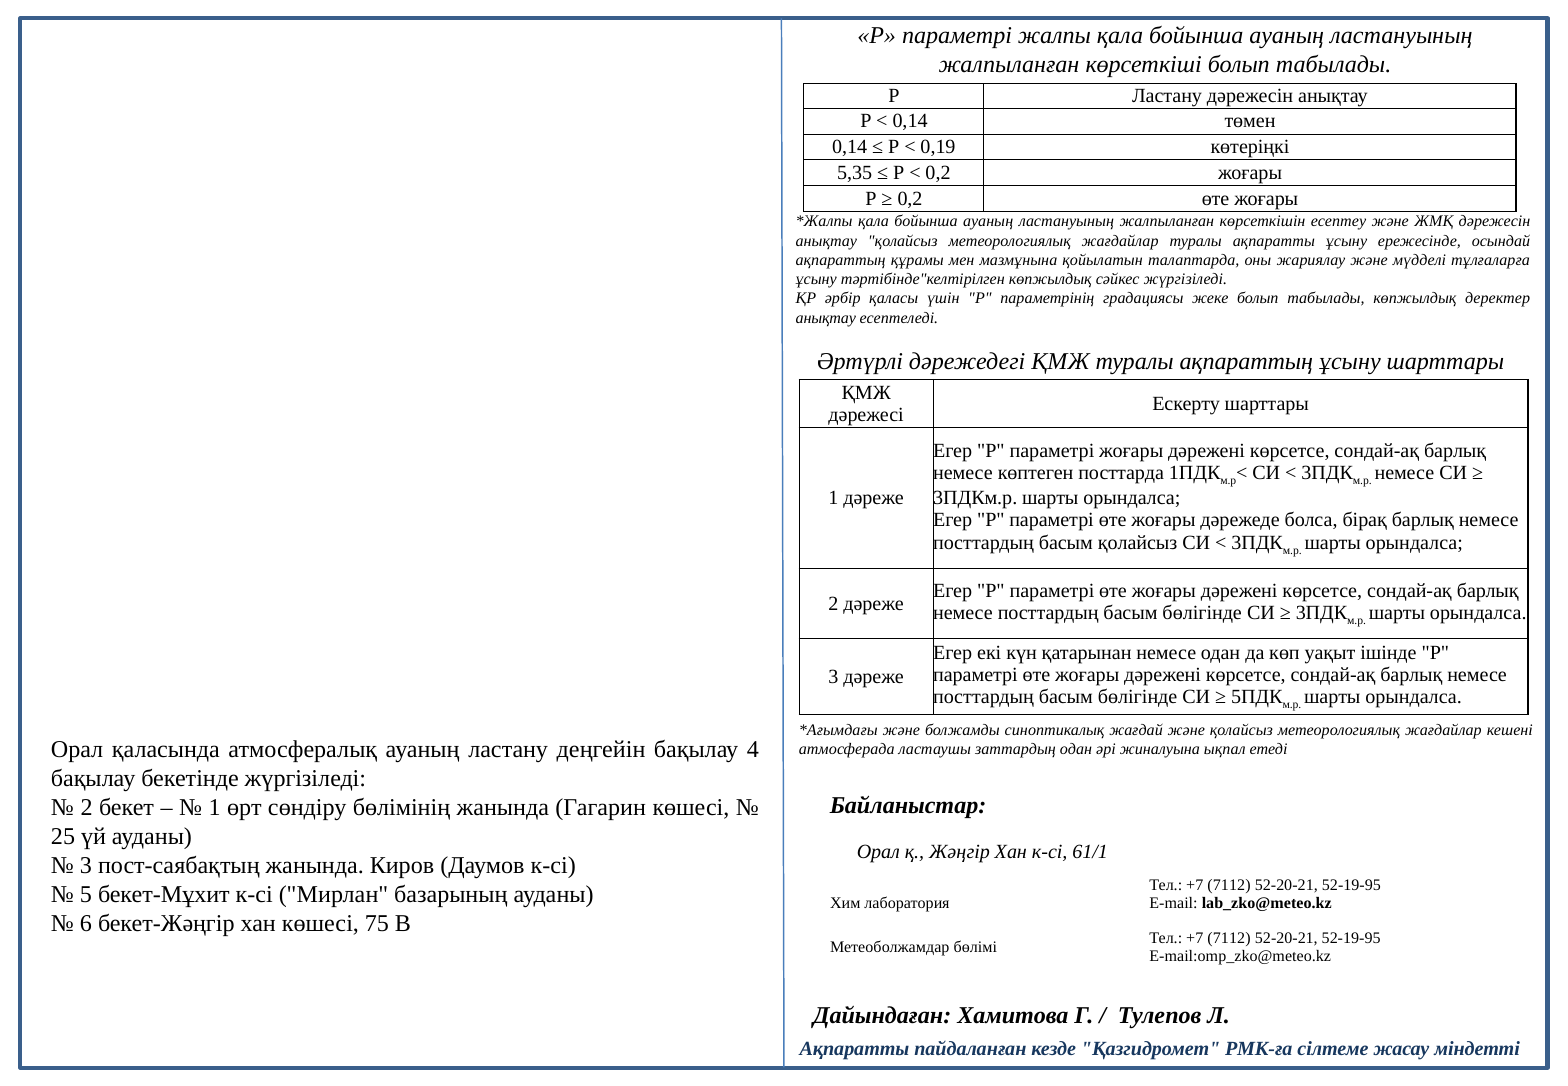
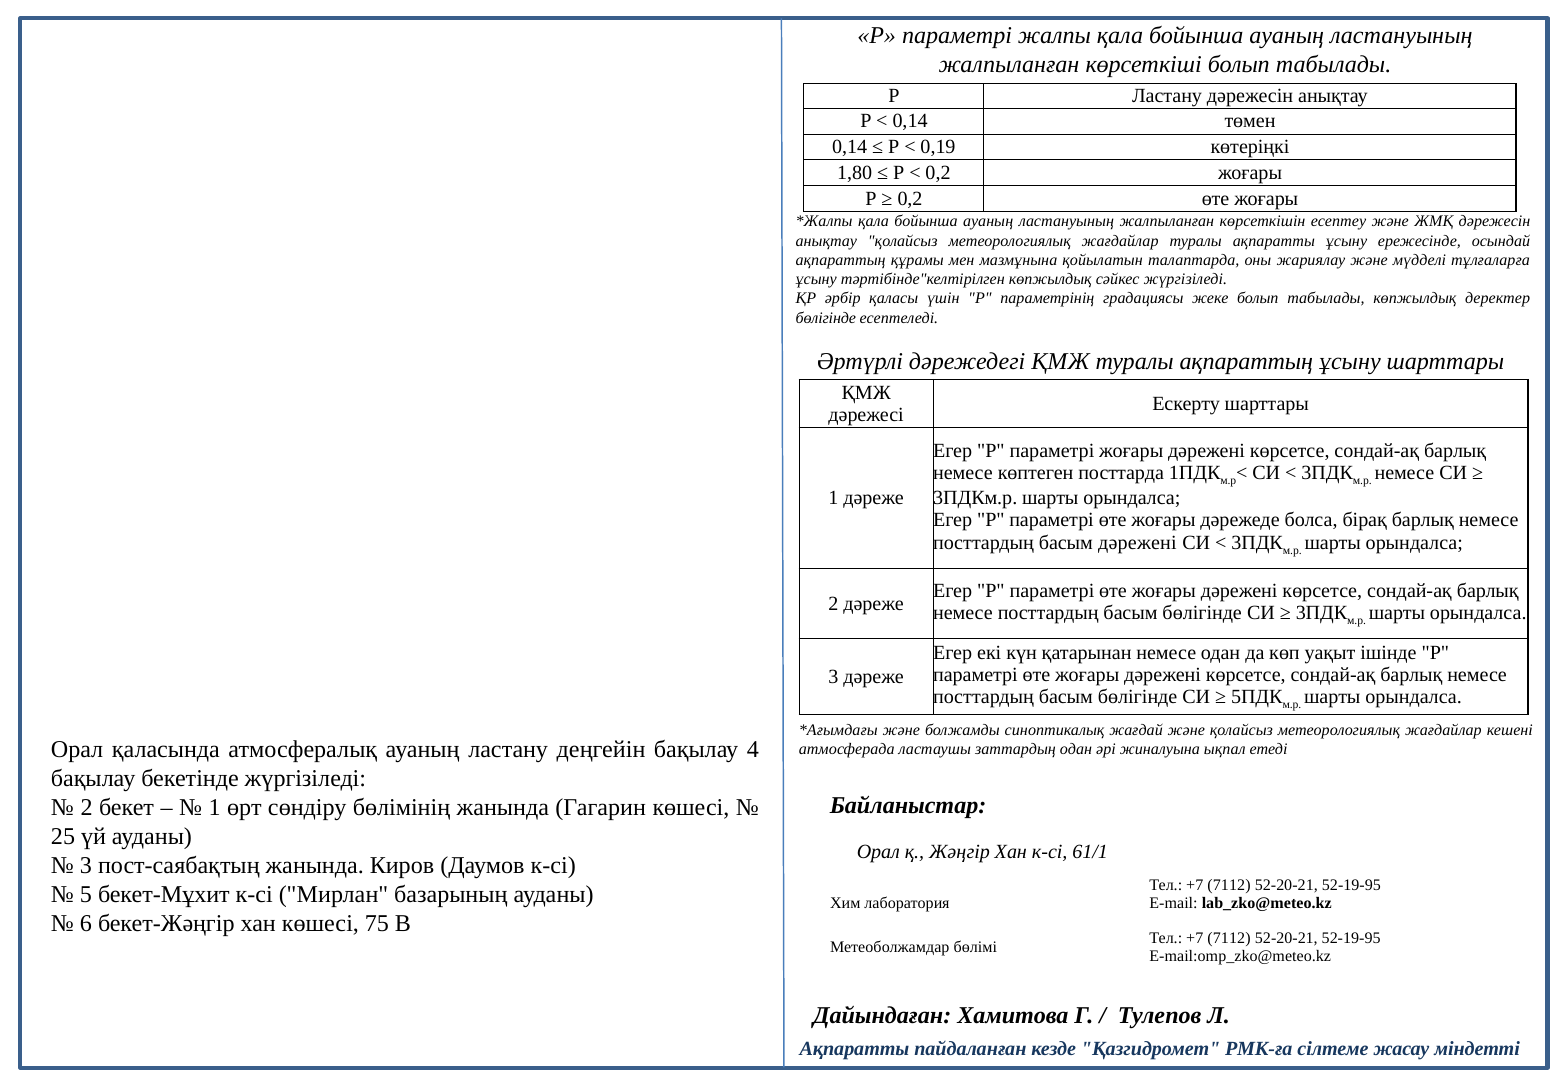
5,35: 5,35 -> 1,80 (855, 173)
анықтау: анықтау -> бөлігінде (826, 318)
басым қолайсыз: қолайсыз -> дәрежені (1137, 542)
